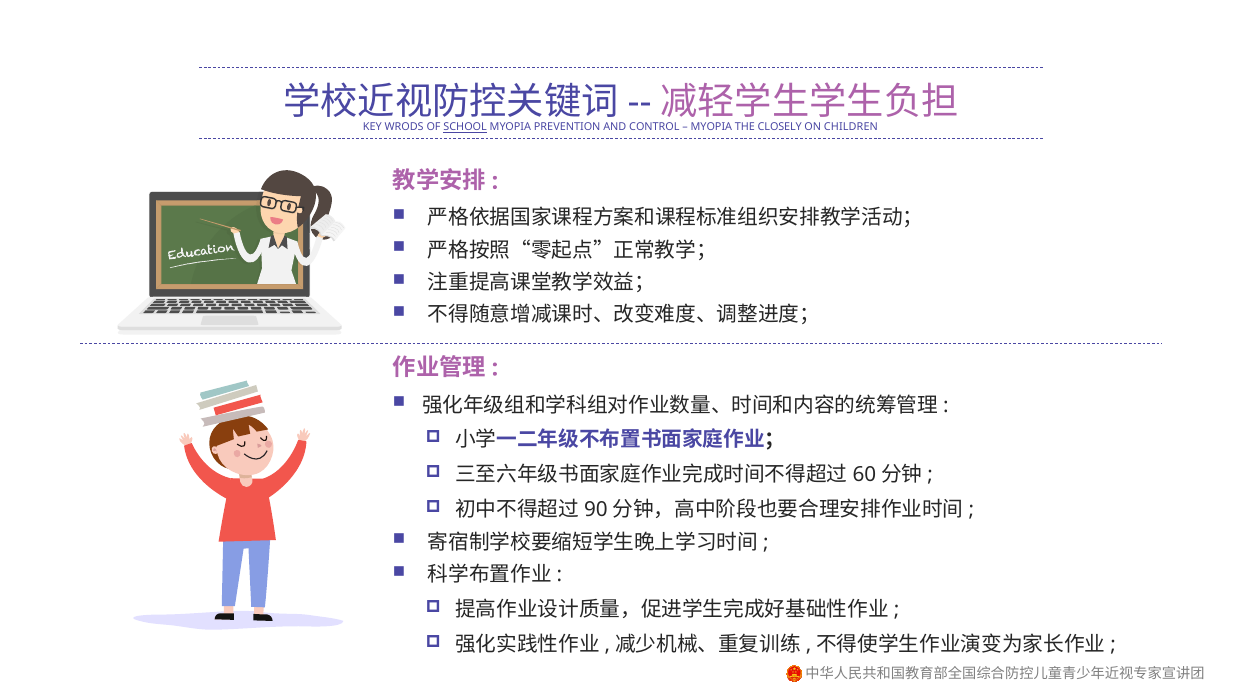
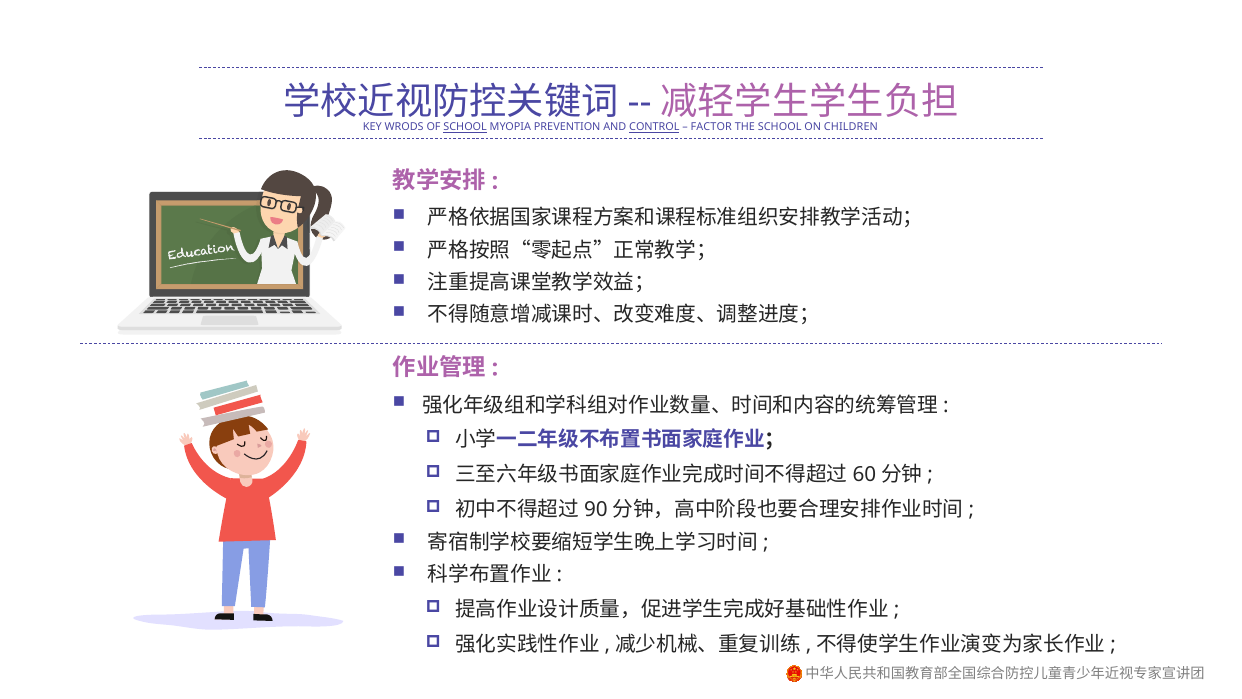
CONTROL underline: none -> present (654, 127)
MYOPIA: MYOPIA -> FACTOR (711, 127)
THE CLOSELY: CLOSELY -> SCHOOL (780, 127)
